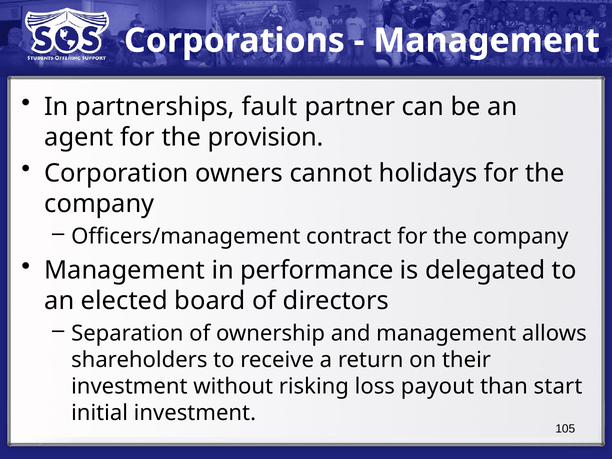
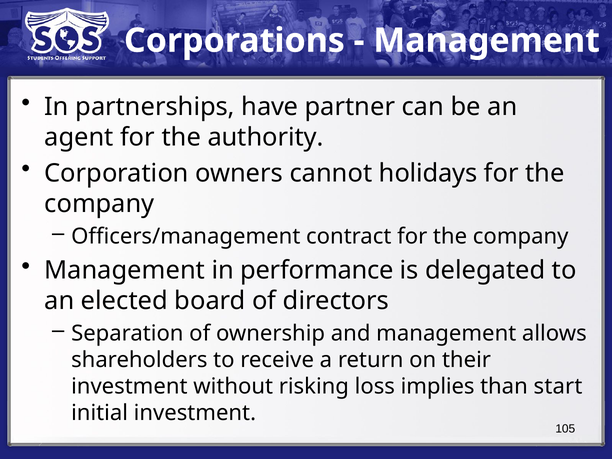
fault: fault -> have (270, 107)
provision: provision -> authority (266, 137)
payout: payout -> implies (438, 387)
